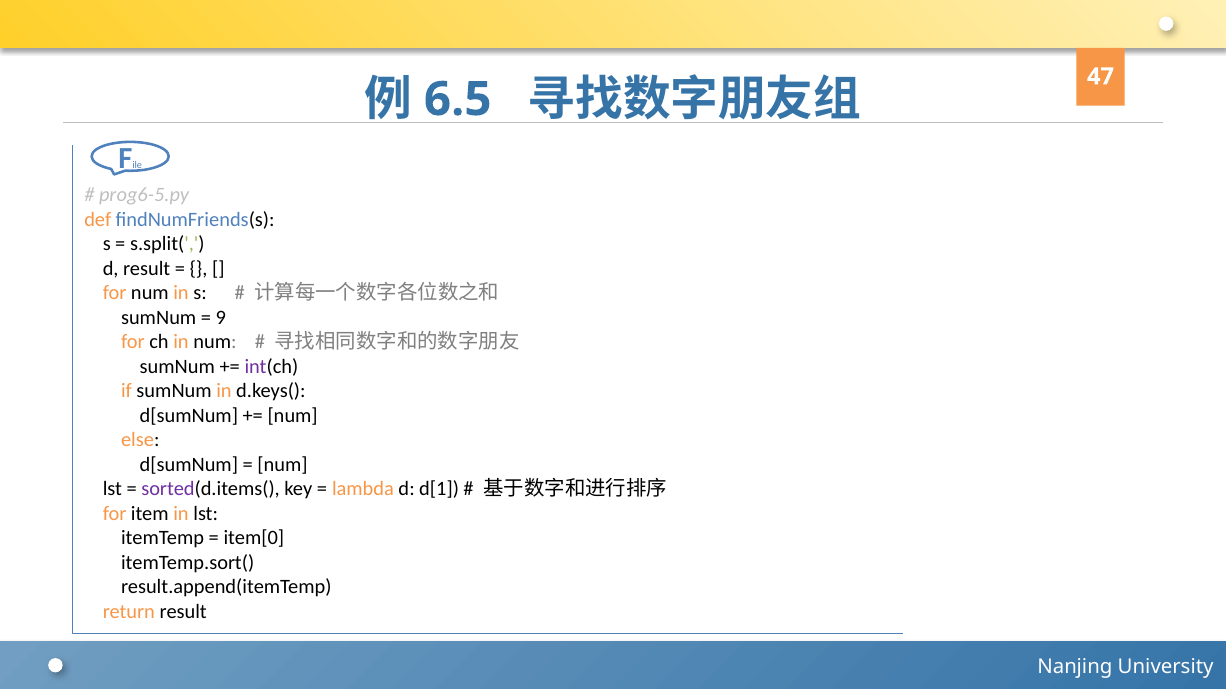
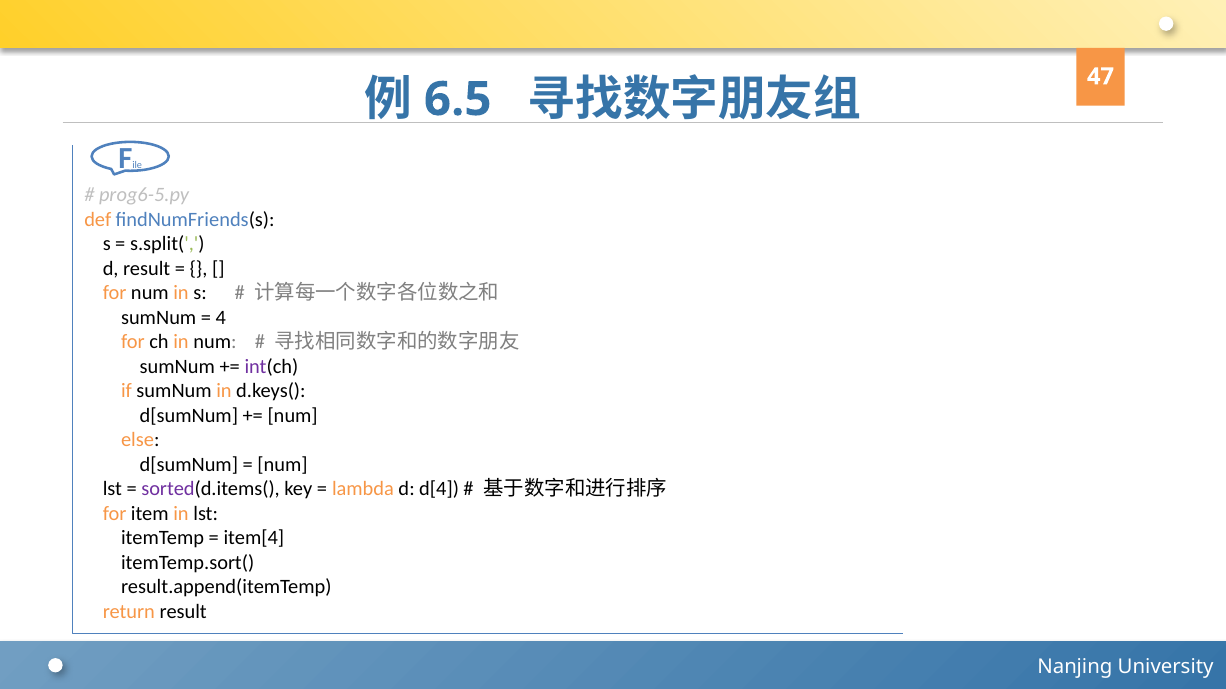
9: 9 -> 4 (221, 318)
d[1: d[1 -> d[4 (439, 489)
item[0: item[0 -> item[4 (254, 538)
